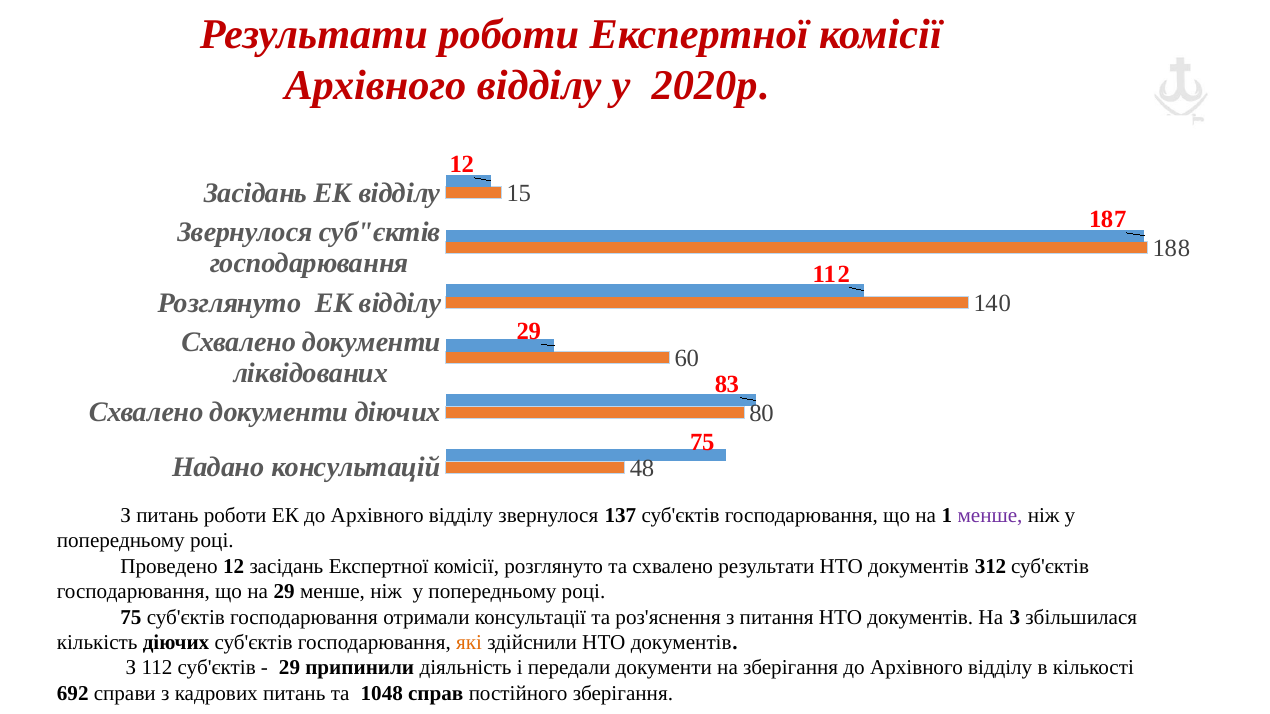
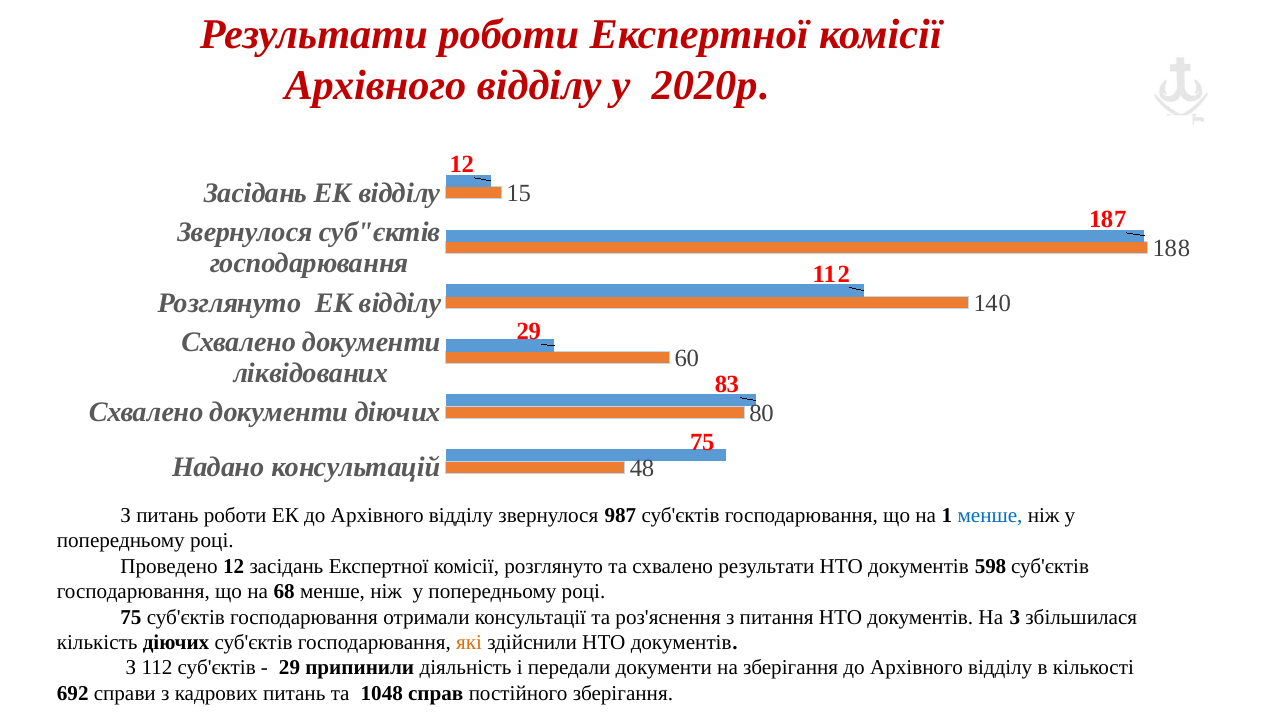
137: 137 -> 987 (620, 516)
менше colour: purple -> blue (990, 516)
312: 312 -> 598 (991, 567)
на 29: 29 -> 68 (284, 592)
